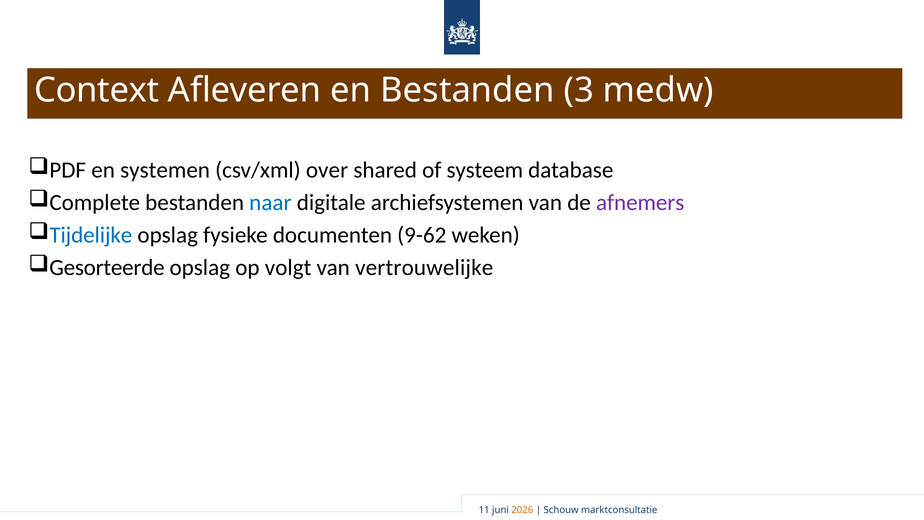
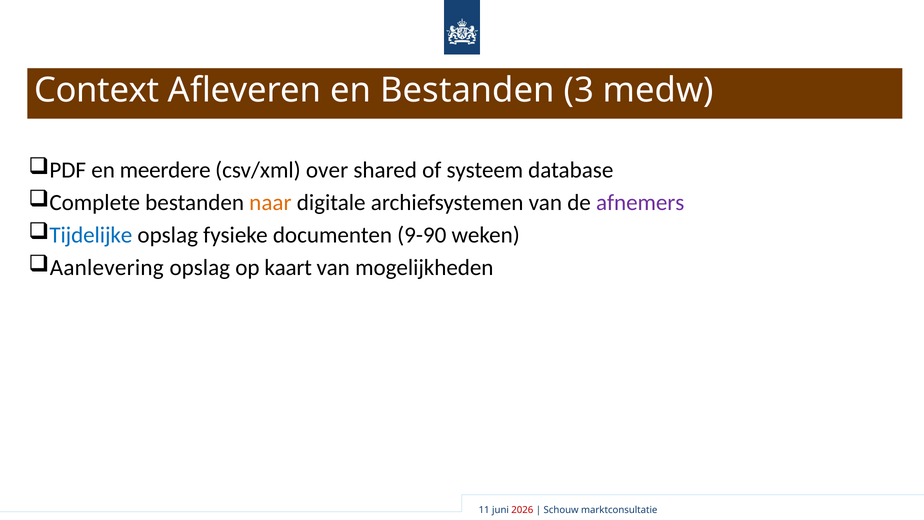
systemen: systemen -> meerdere (165, 170)
naar colour: blue -> orange (270, 203)
9-62: 9-62 -> 9-90 (422, 235)
Gesorteerde: Gesorteerde -> Aanlevering (107, 268)
volgt: volgt -> kaart (288, 268)
vertrouwelijke: vertrouwelijke -> mogelijkheden (424, 268)
2026 colour: orange -> red (522, 510)
